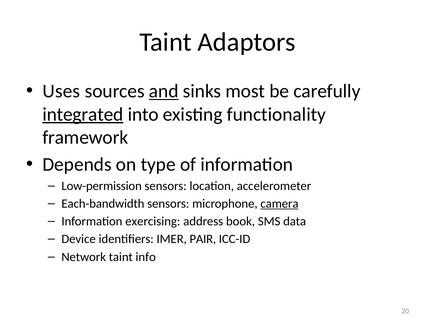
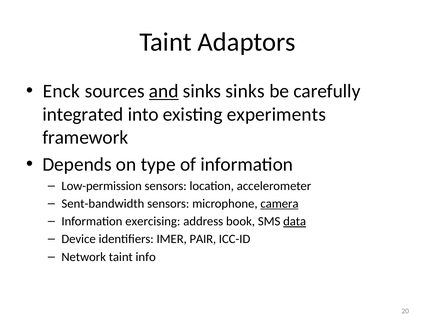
Uses: Uses -> Enck (61, 91)
sinks most: most -> sinks (245, 91)
integrated underline: present -> none (83, 114)
functionality: functionality -> experiments (276, 114)
Each-bandwidth: Each-bandwidth -> Sent-bandwidth (103, 204)
data underline: none -> present (295, 222)
